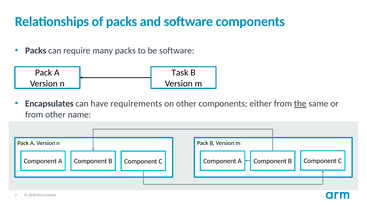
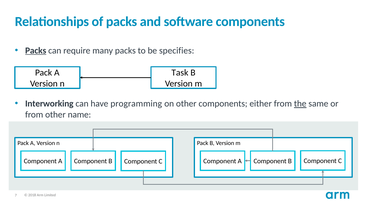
Packs underline: none -> present (36, 51)
be software: software -> specifies (177, 51)
Encapsulates: Encapsulates -> Interworking (49, 104)
requirements: requirements -> programming (136, 104)
